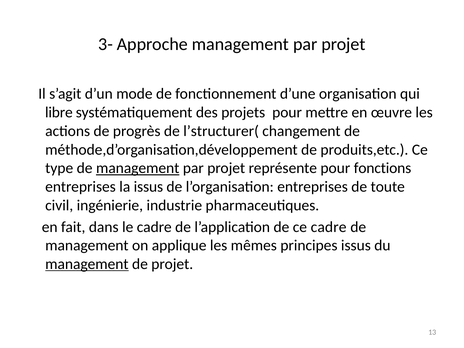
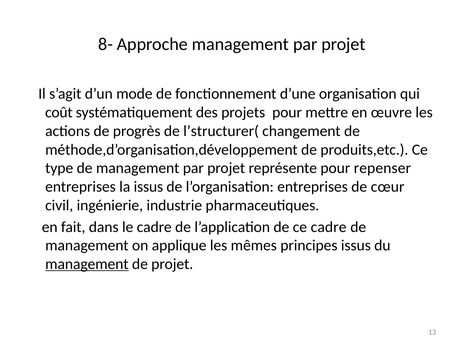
3-: 3- -> 8- (106, 44)
libre: libre -> coût (59, 112)
management underline: present -> none (138, 168)
fonctions: fonctions -> repenser (382, 168)
toute: toute -> cœur (388, 187)
